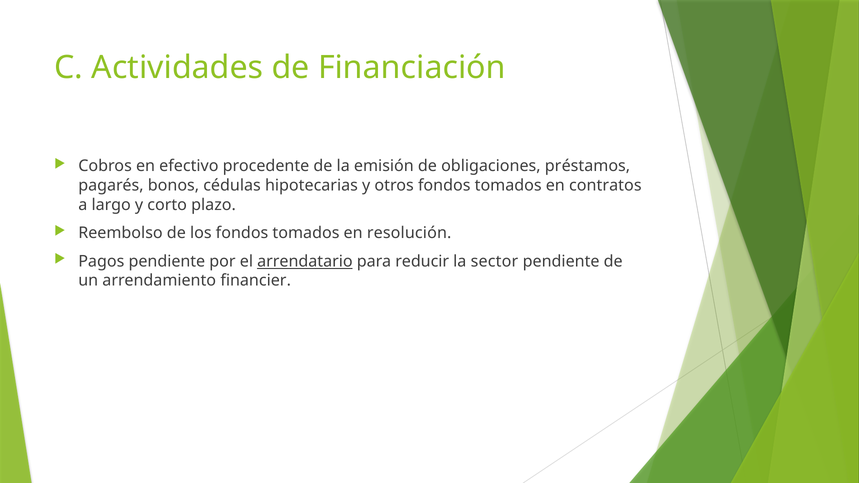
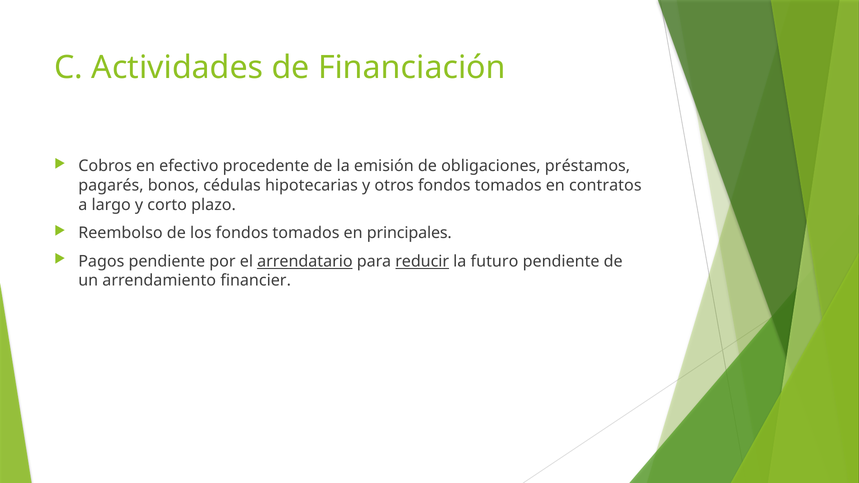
resolución: resolución -> principales (409, 233)
reducir underline: none -> present (422, 261)
sector: sector -> futuro (495, 261)
